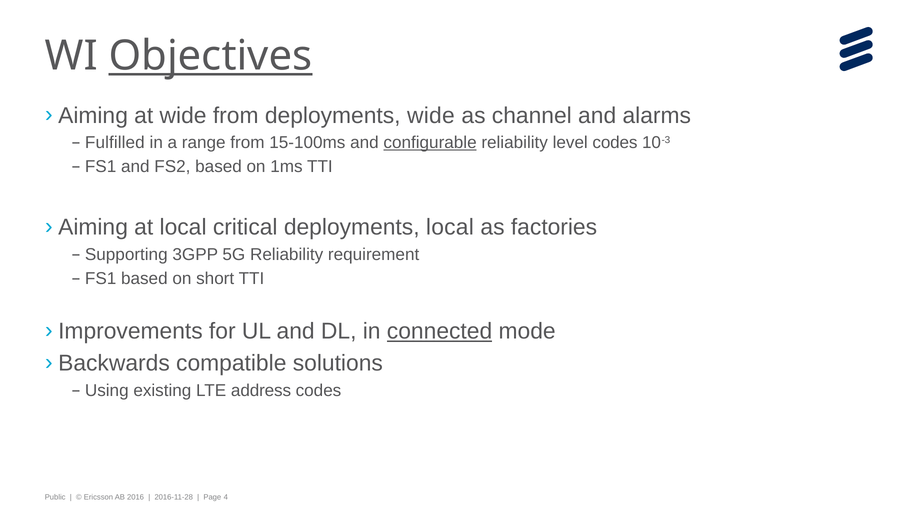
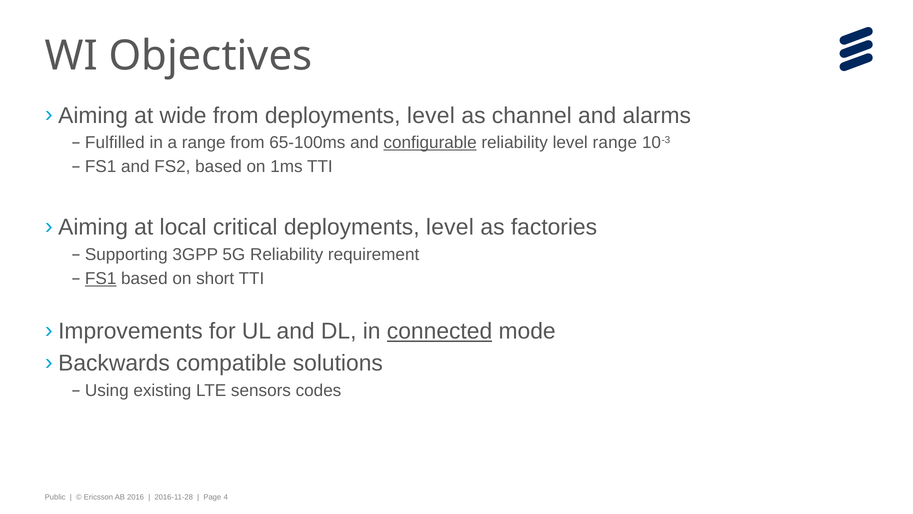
Objectives underline: present -> none (210, 56)
wide: wide -> level (431, 115)
15-100ms: 15-100ms -> 65-100ms (307, 142)
level codes: codes -> range (615, 142)
critical deployments local: local -> level (450, 227)
FS1 underline: none -> present (101, 278)
address: address -> sensors (261, 390)
